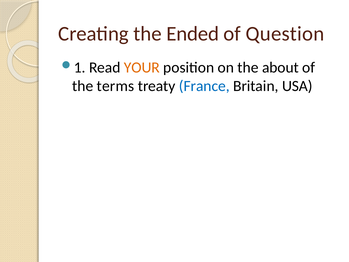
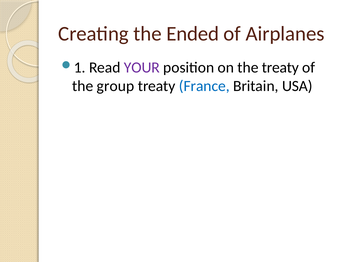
Question: Question -> Airplanes (285, 34)
YOUR colour: orange -> purple (142, 67)
the about: about -> treaty (280, 67)
terms: terms -> group (115, 86)
